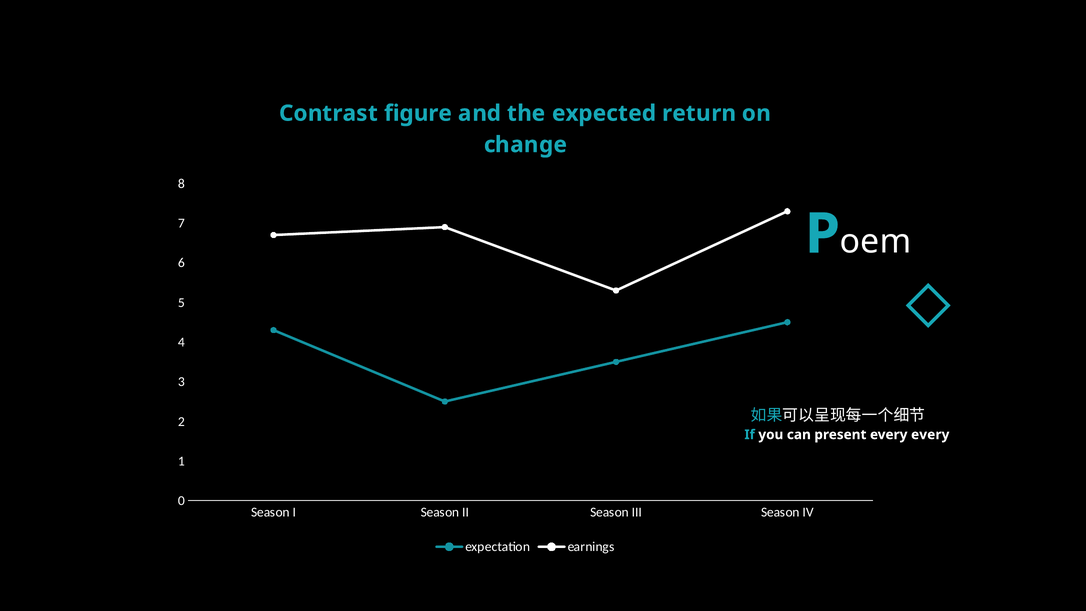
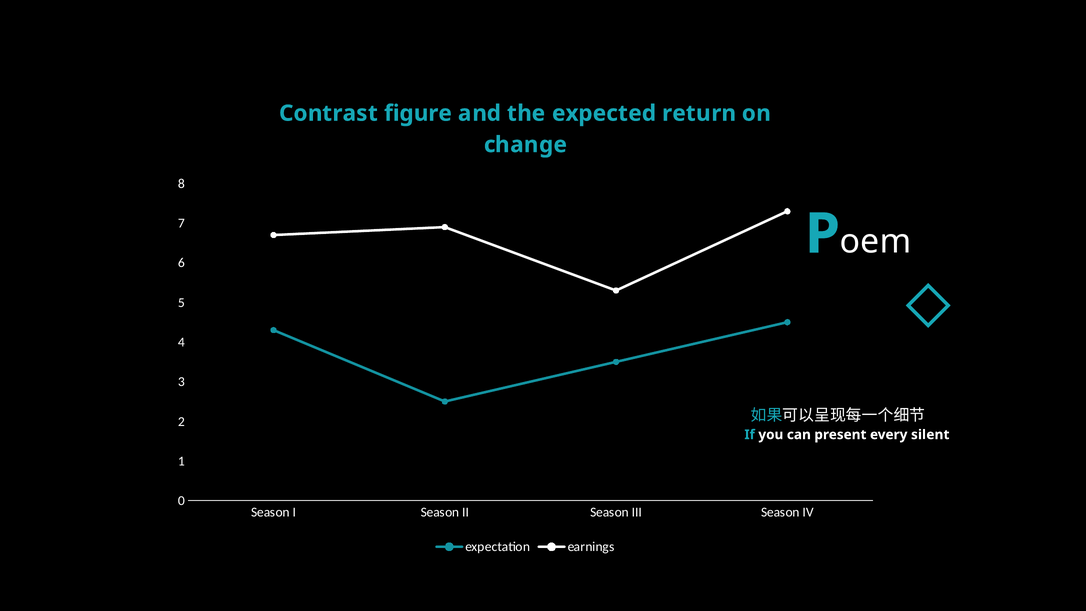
every every: every -> silent (930, 435)
